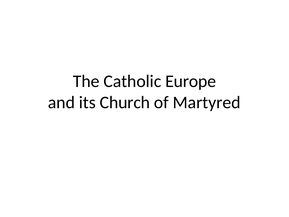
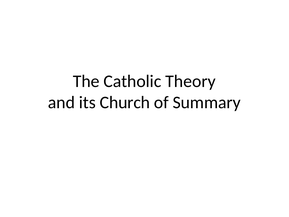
Europe: Europe -> Theory (191, 81)
Martyred: Martyred -> Summary (207, 102)
